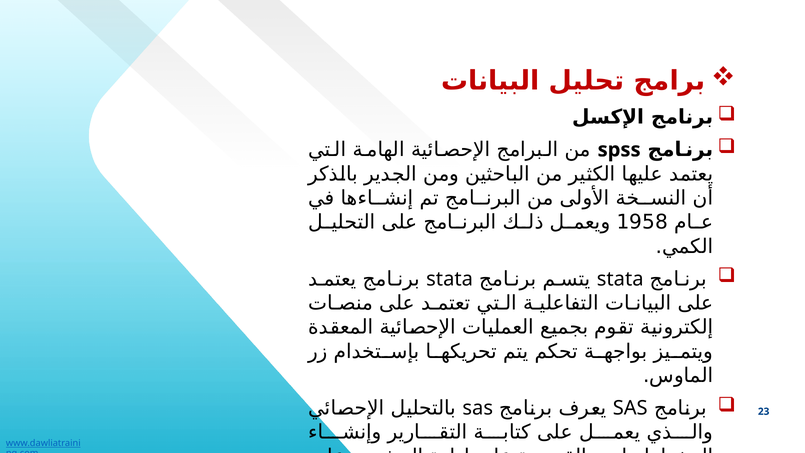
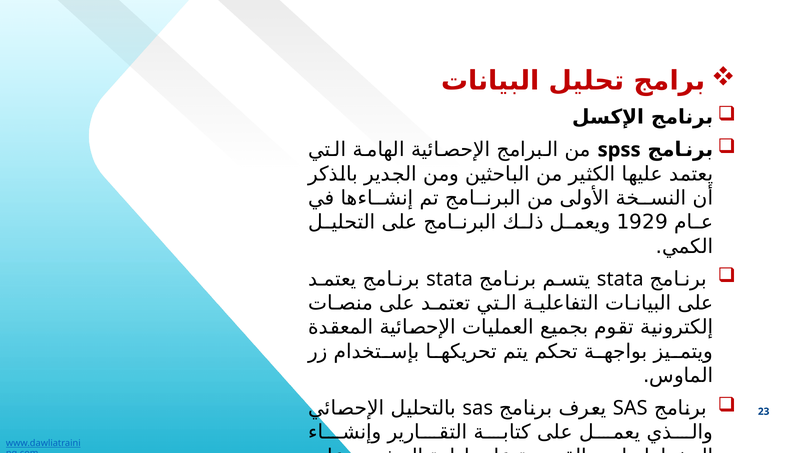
1958: 1958 -> 1929 (642, 222)
